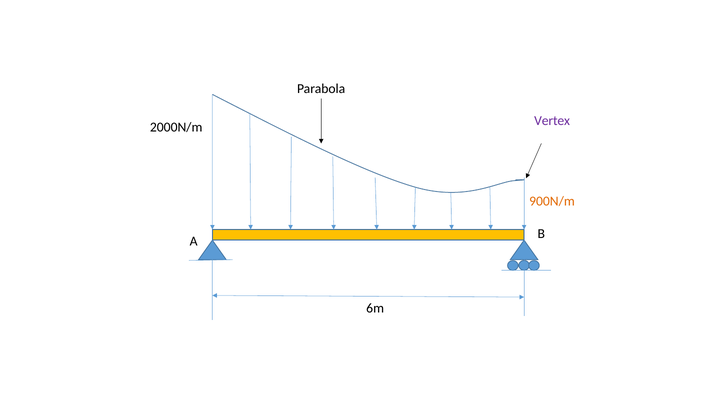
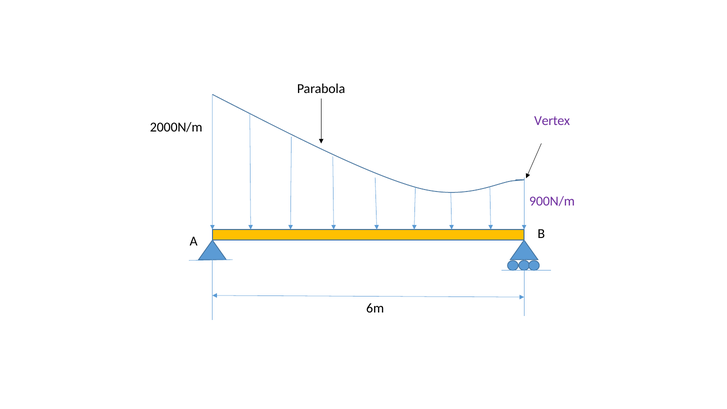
900N/m colour: orange -> purple (552, 201)
